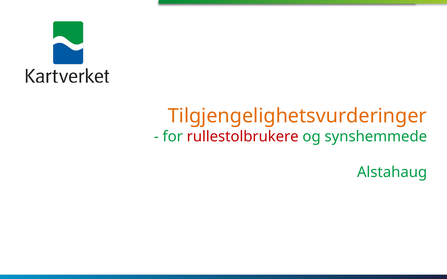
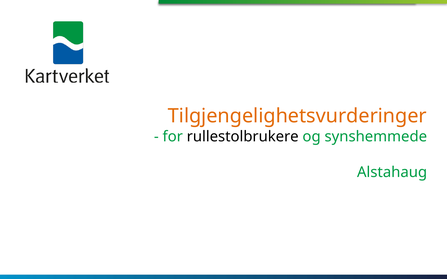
rullestolbrukere colour: red -> black (243, 137)
